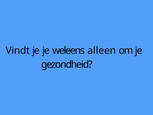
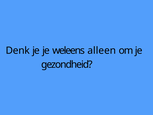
Vindt: Vindt -> Denk (18, 50)
